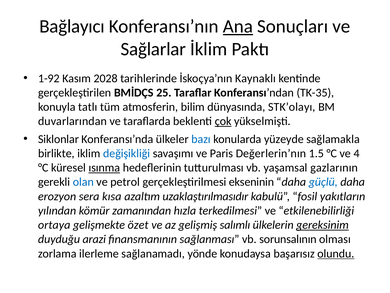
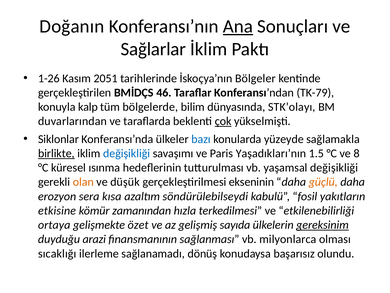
Bağlayıcı: Bağlayıcı -> Doğanın (72, 26)
1-92: 1-92 -> 1-26 (49, 78)
2028: 2028 -> 2051 (106, 78)
Kaynaklı: Kaynaklı -> Bölgeler (255, 78)
25: 25 -> 46 (164, 92)
TK-35: TK-35 -> TK-79 (315, 92)
tatlı: tatlı -> kalp (88, 107)
atmosferin: atmosferin -> bölgelerde (150, 107)
birlikte underline: none -> present (56, 153)
Değerlerin’nın: Değerlerin’nın -> Yaşadıkları’nın (271, 153)
4: 4 -> 8 (357, 153)
ısınma underline: present -> none (104, 167)
yaşamsal gazlarının: gazlarının -> değişikliği (334, 167)
olan colour: blue -> orange (83, 182)
petrol: petrol -> düşük (125, 182)
güçlü colour: blue -> orange (323, 182)
uzaklaştırılmasıdır: uzaklaştırılmasıdır -> söndürülebilseydi (205, 196)
yılından: yılından -> etkisine (57, 210)
salımlı: salımlı -> sayıda (235, 225)
sorunsalının: sorunsalının -> milyonlarca (288, 239)
zorlama: zorlama -> sıcaklığı (57, 253)
yönde: yönde -> dönüş (202, 253)
olundu underline: present -> none (336, 253)
